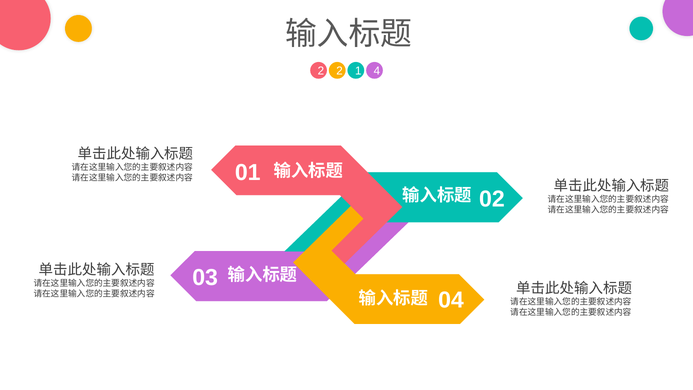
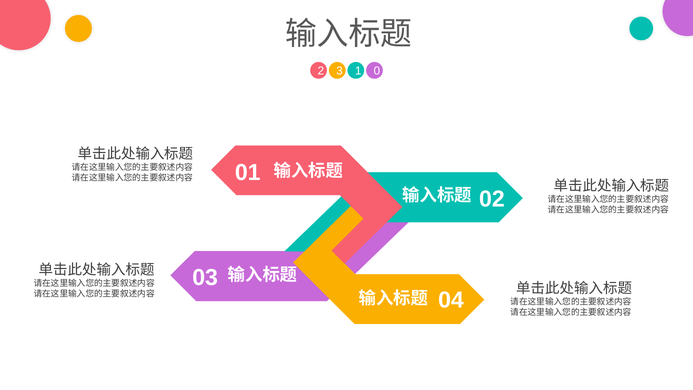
2 2: 2 -> 3 (340, 71)
4: 4 -> 0 (377, 71)
